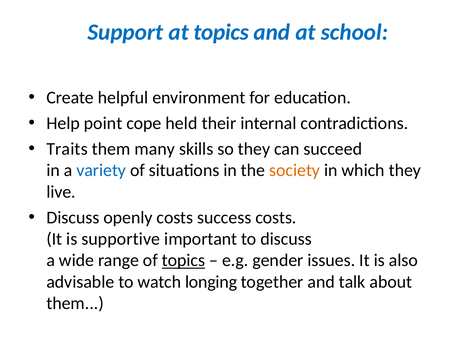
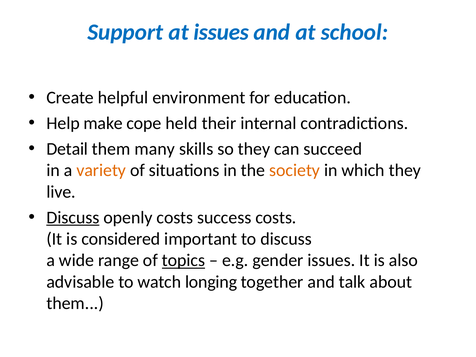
at topics: topics -> issues (221, 32)
point: point -> make (103, 123)
Traits: Traits -> Detail (67, 149)
variety colour: blue -> orange (101, 170)
Discuss underline: none -> present (73, 218)
supportive: supportive -> considered (121, 239)
